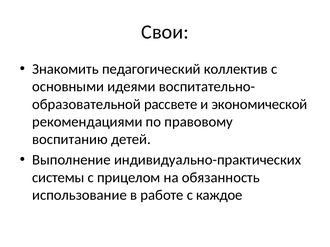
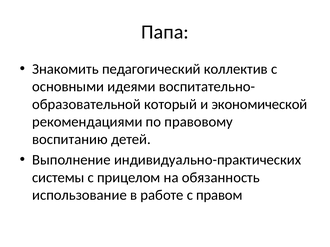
Свои: Свои -> Папа (165, 32)
рассвете: рассвете -> который (171, 104)
каждое: каждое -> правом (219, 195)
